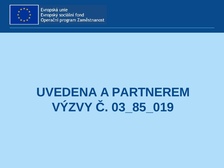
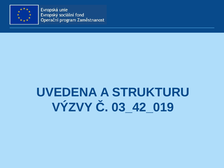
PARTNEREM: PARTNEREM -> STRUKTURU (151, 92)
03_85_019: 03_85_019 -> 03_42_019 (143, 107)
